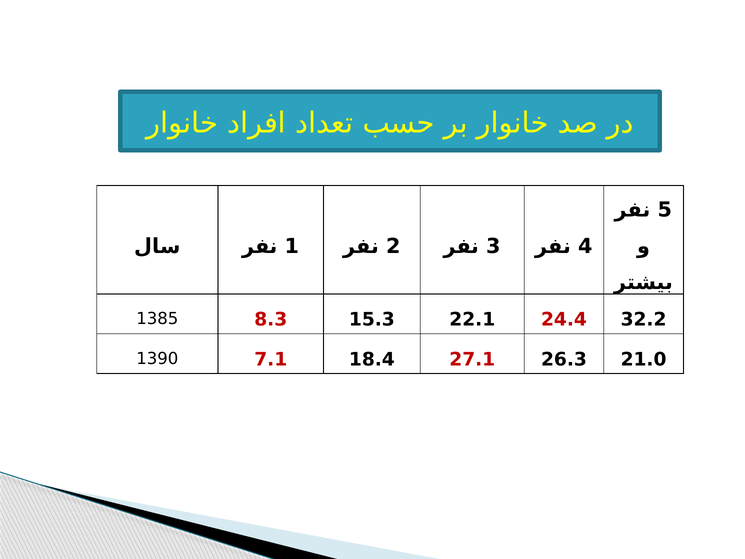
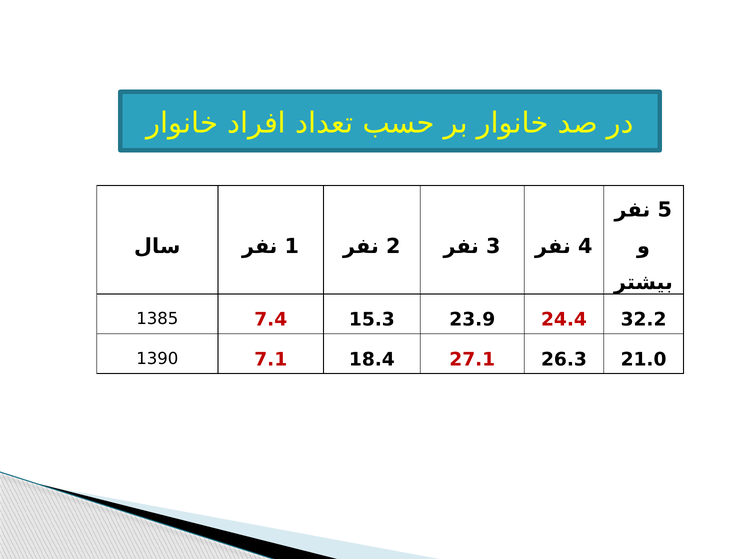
8.3: 8.3 -> 7.4 (271, 319)
22.1: 22.1 -> 23.9 (472, 319)
